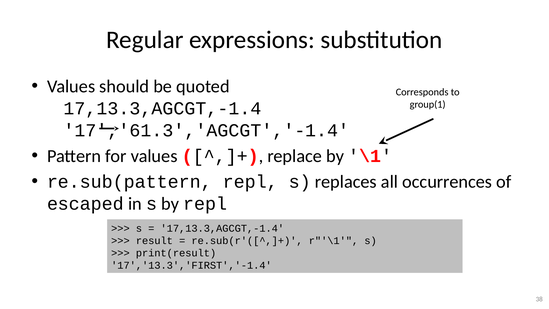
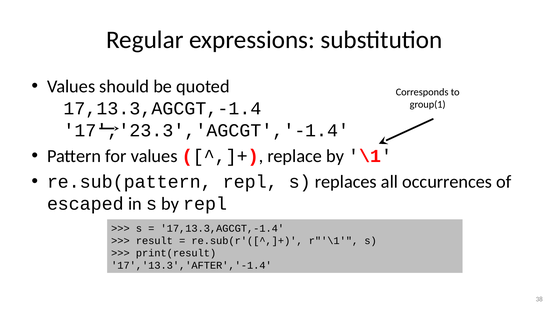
17','61.3','AGCGT','-1.4: 17','61.3','AGCGT','-1.4 -> 17','23.3','AGCGT','-1.4 (206, 130)
17','13.3','FIRST','-1.4: 17','13.3','FIRST','-1.4 -> 17','13.3','AFTER','-1.4 (191, 265)
